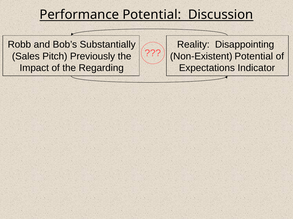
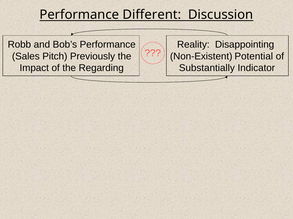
Performance Potential: Potential -> Different (152, 15)
Bob’s Substantially: Substantially -> Performance (108, 45)
Expectations: Expectations -> Substantially (207, 68)
